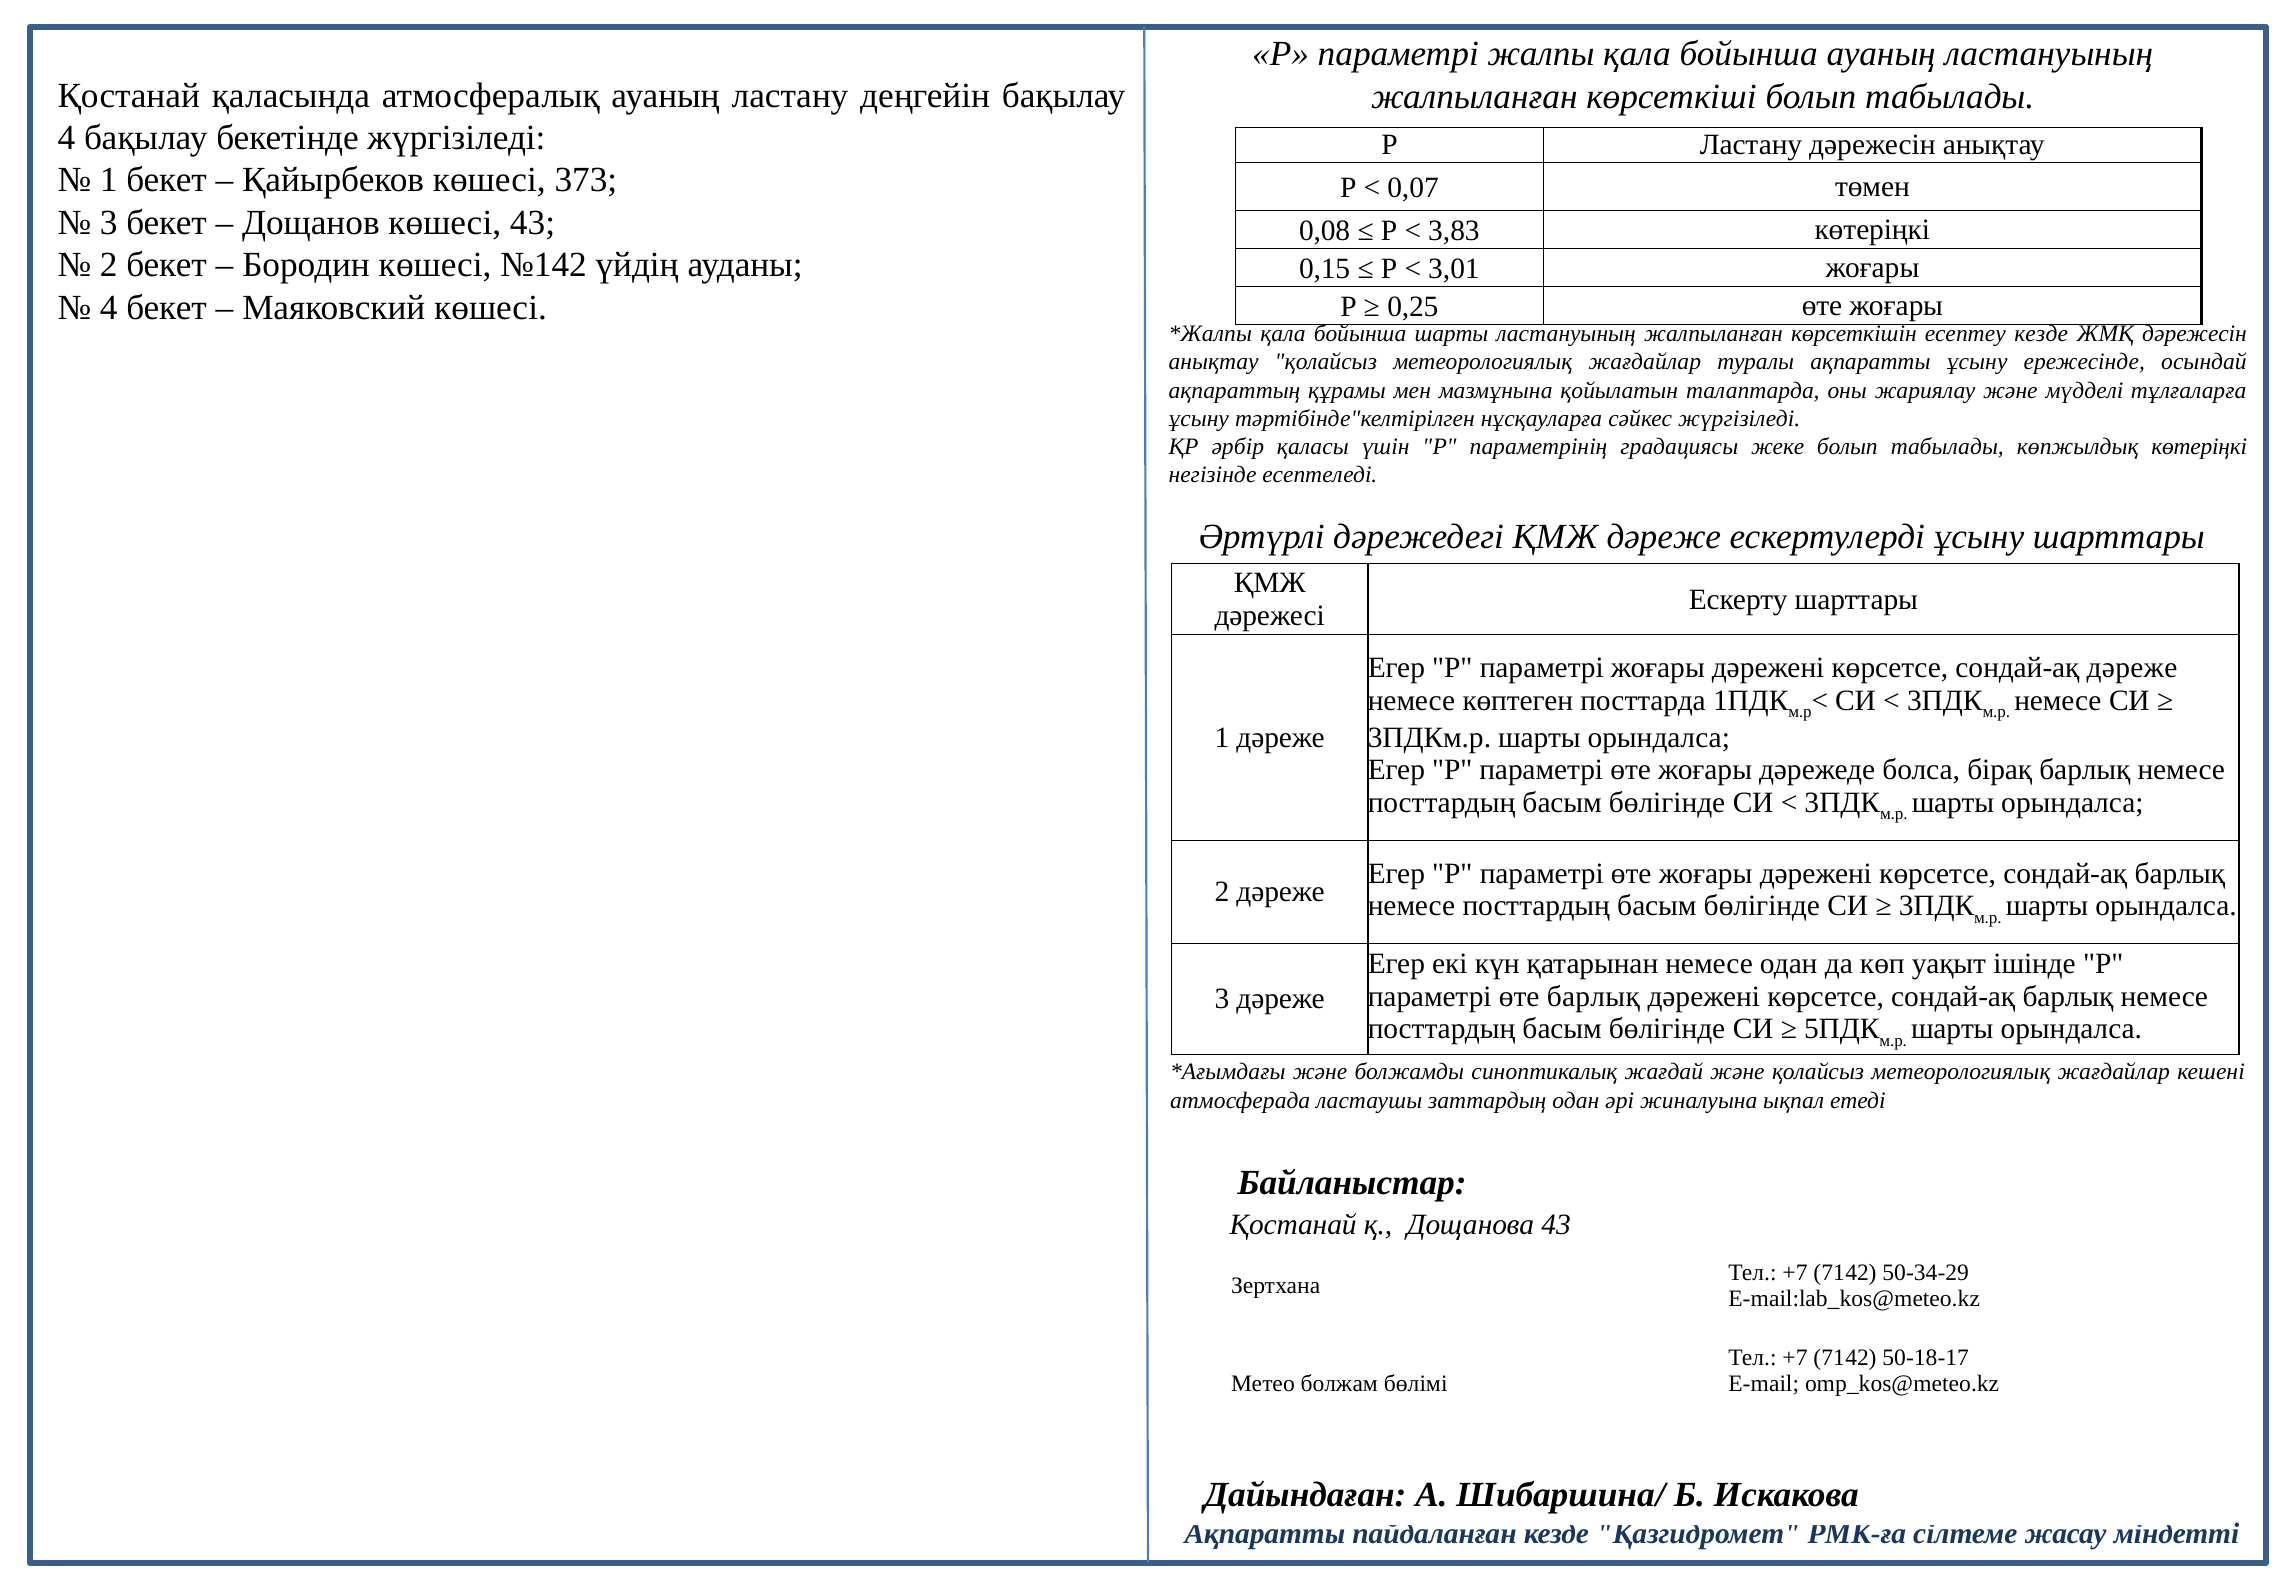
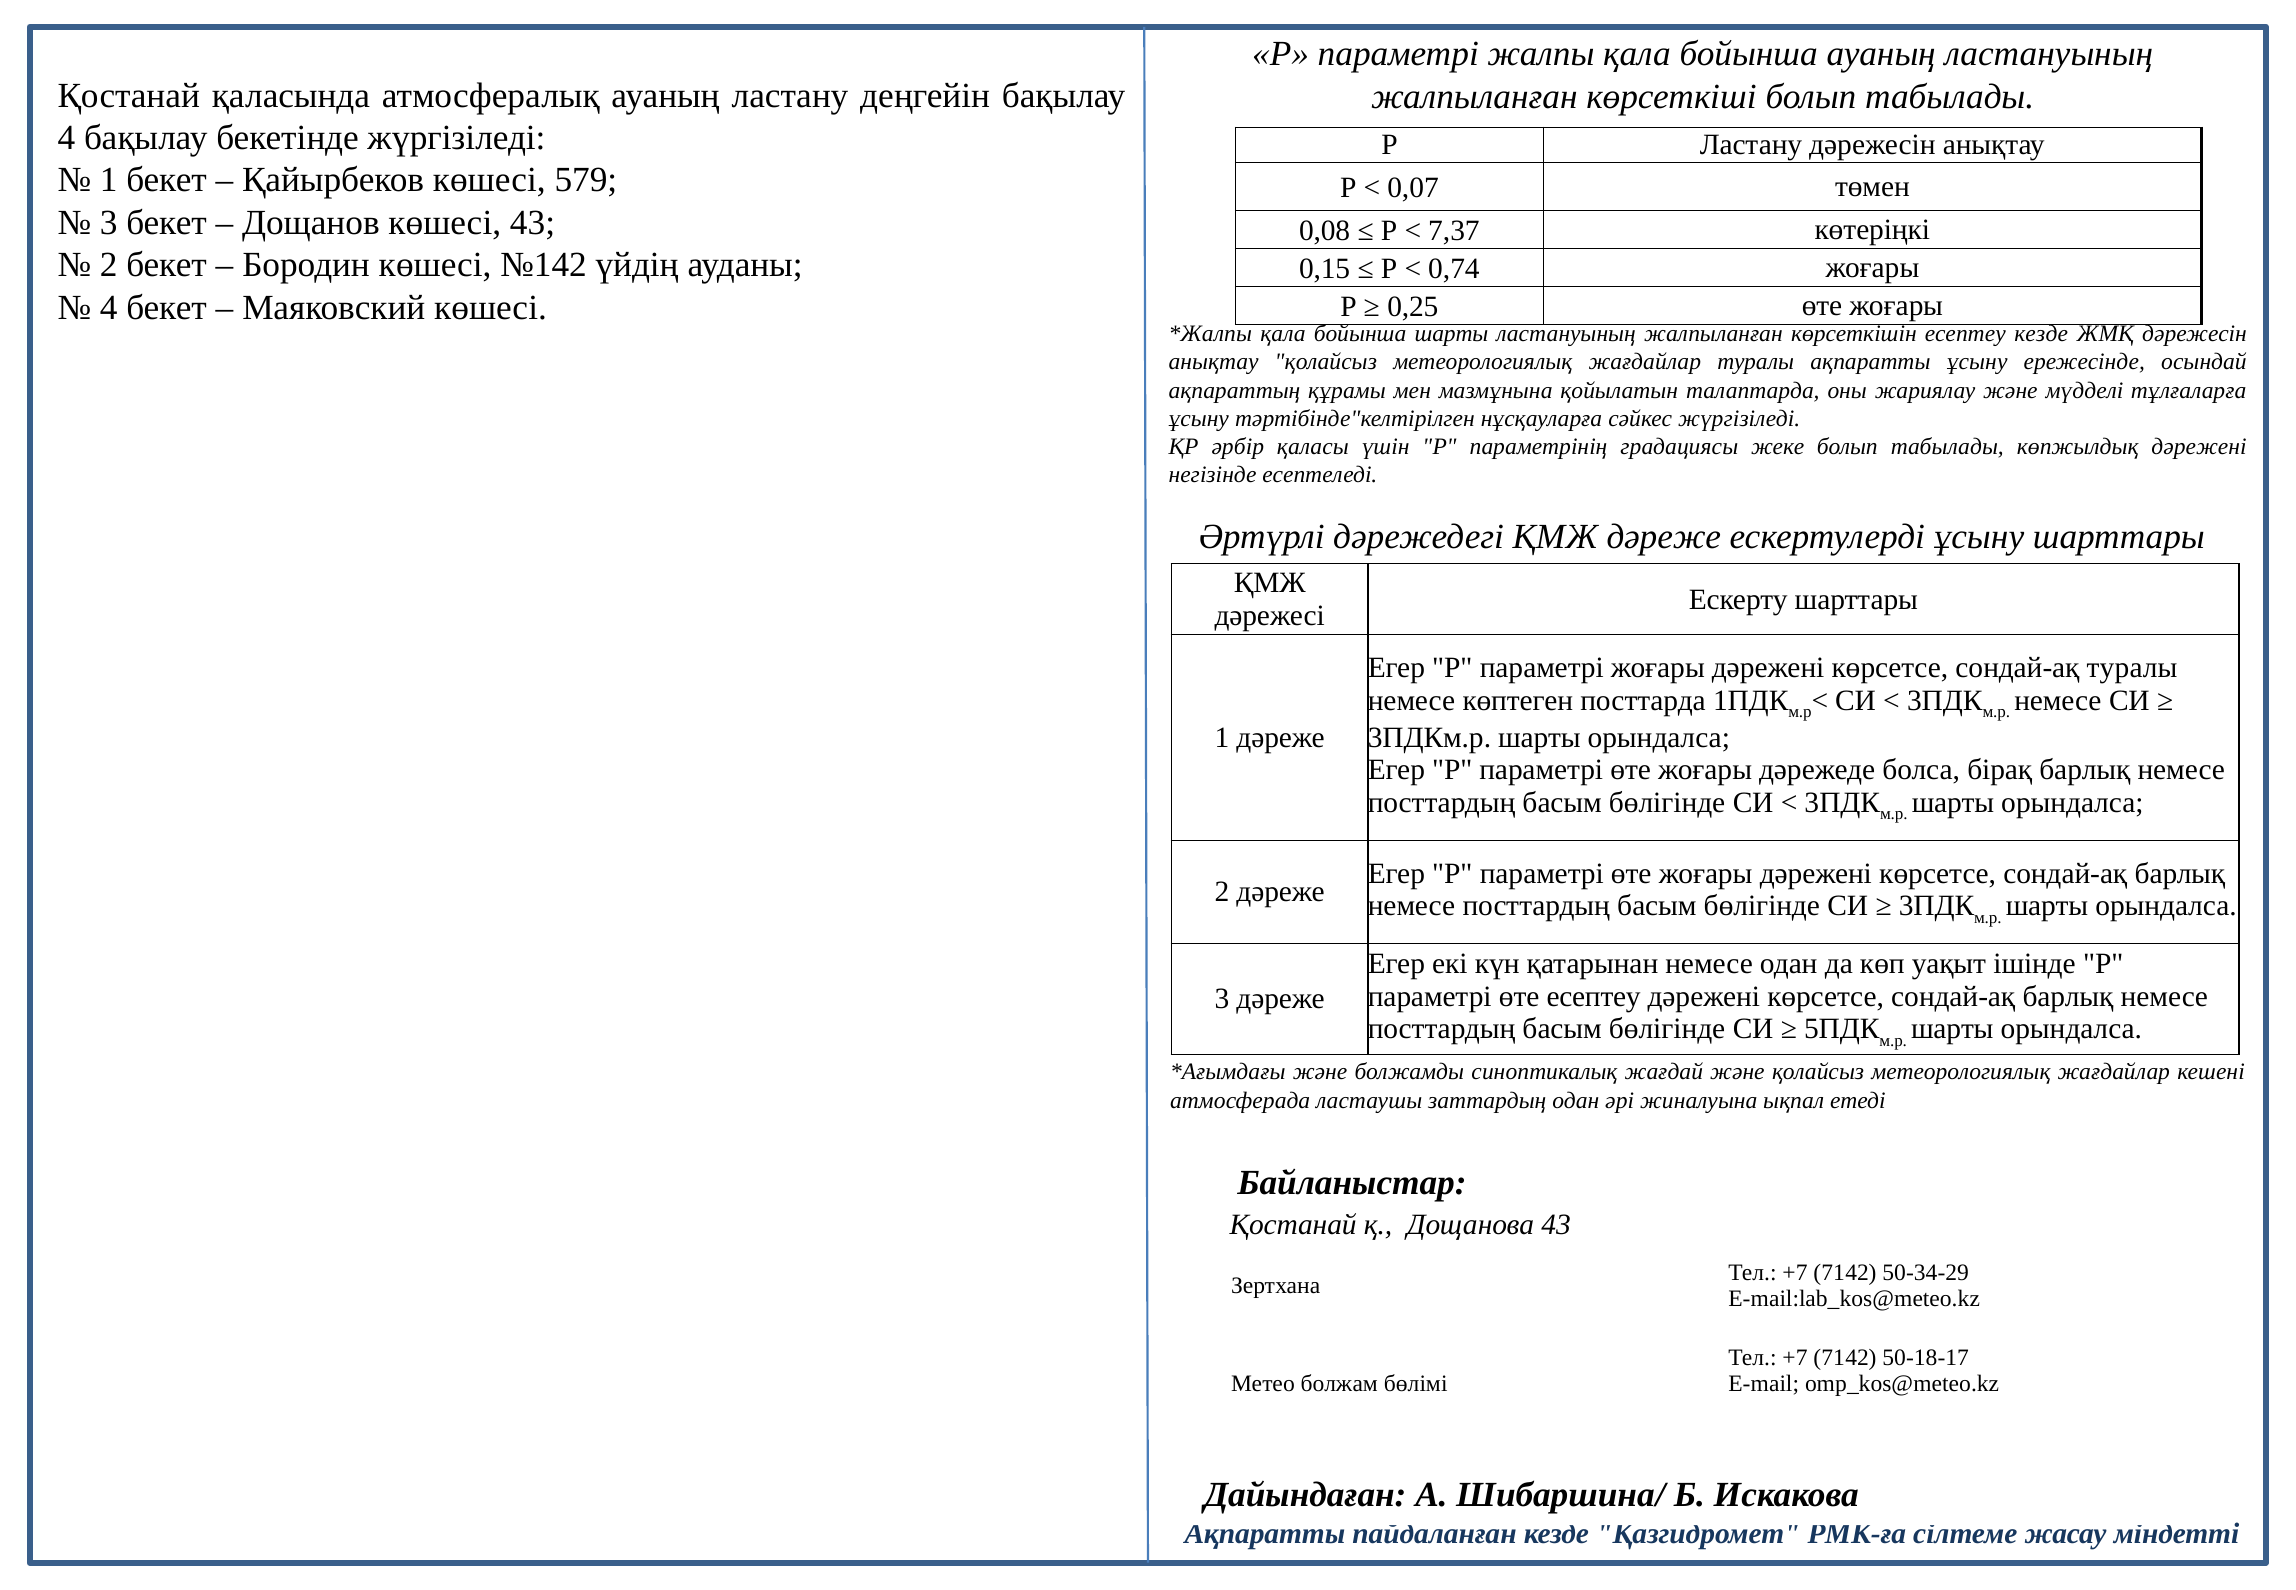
373: 373 -> 579 (586, 180)
3,83: 3,83 -> 7,37 (1454, 231)
3,01: 3,01 -> 0,74 (1454, 269)
көпжылдық көтеріңкі: көтеріңкі -> дәрежені (2199, 447)
сондай-ақ дәреже: дәреже -> туралы (2132, 668)
өте барлық: барлық -> есептеу (1594, 996)
